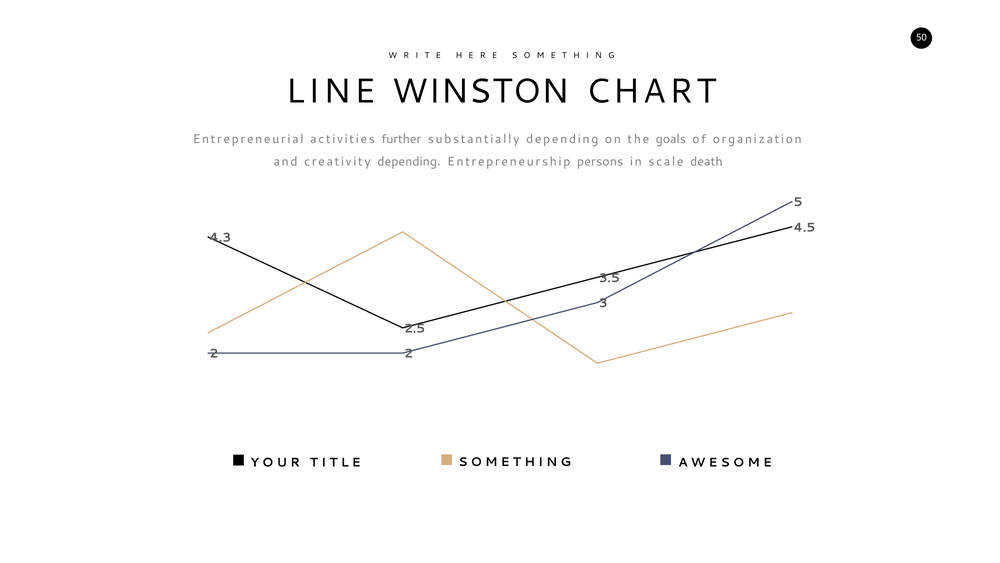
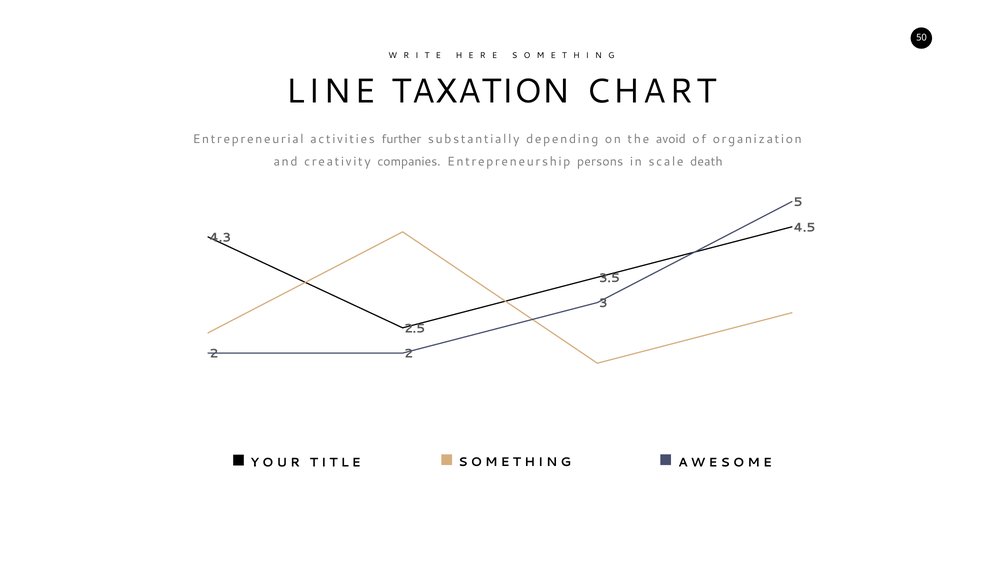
WINSTON: WINSTON -> TAXATION (481, 92)
goals: goals -> avoid (671, 139)
creativity depending: depending -> companies (409, 162)
